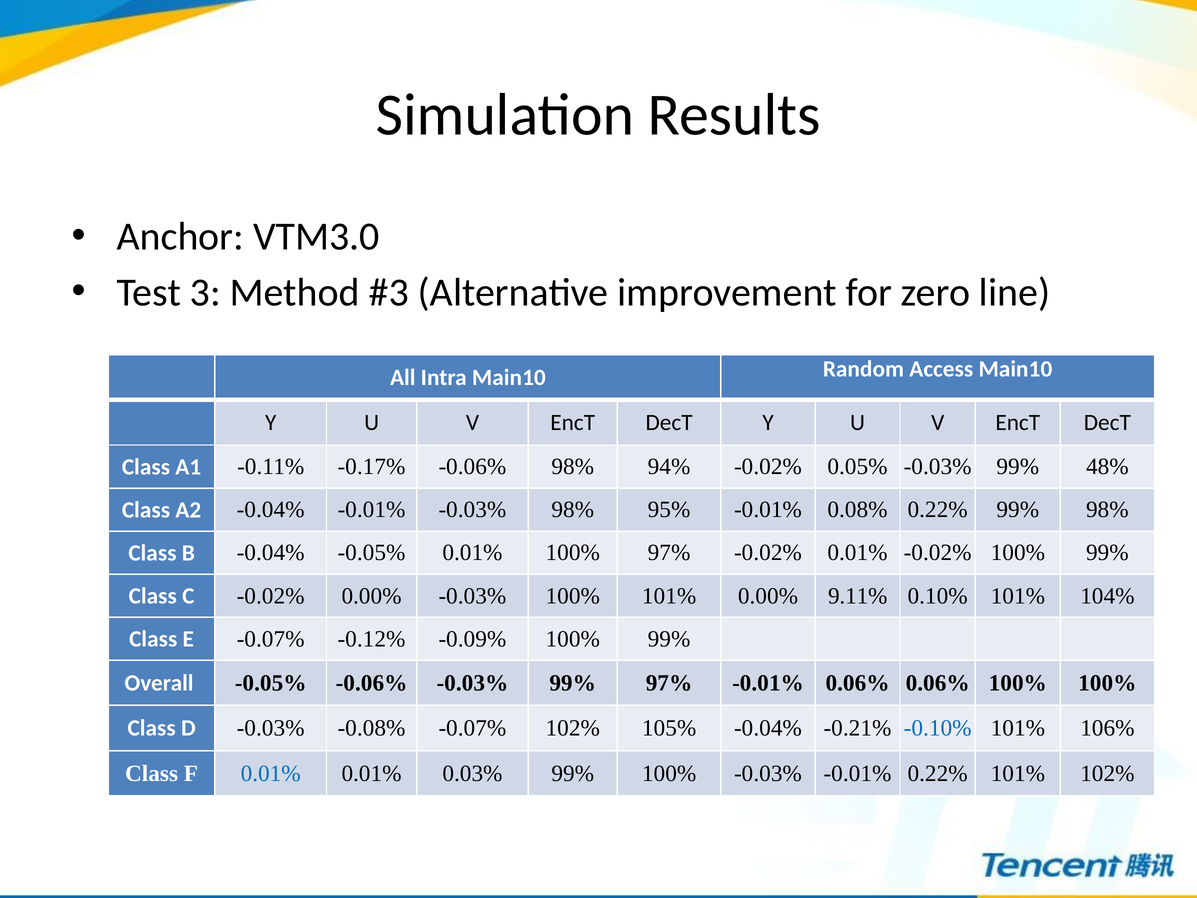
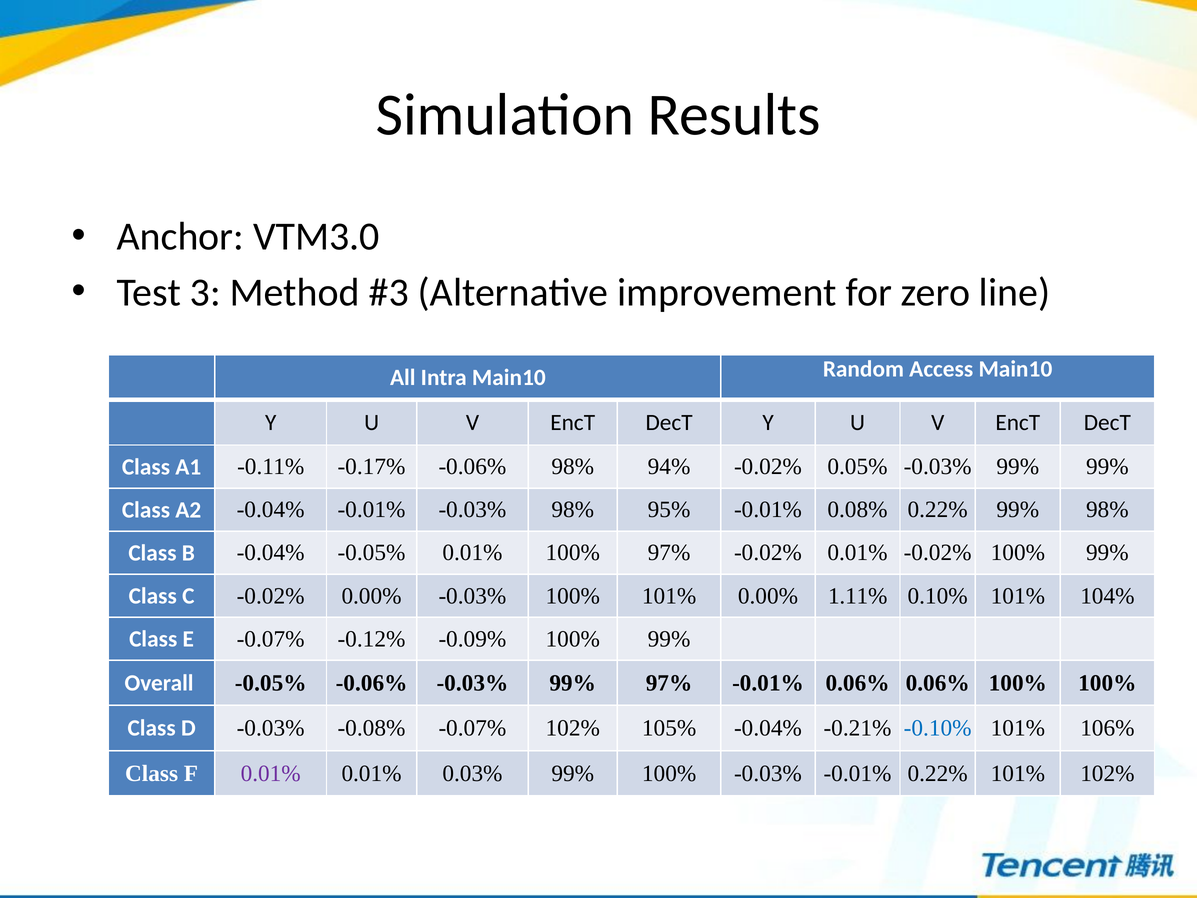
99% 48%: 48% -> 99% (1107, 467)
9.11%: 9.11% -> 1.11% (858, 596)
0.01% colour: blue -> purple (271, 773)
